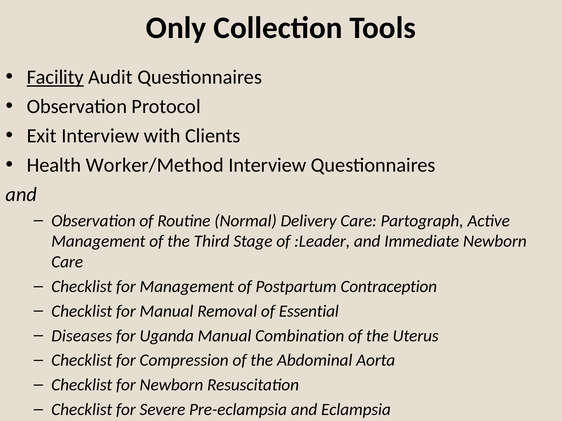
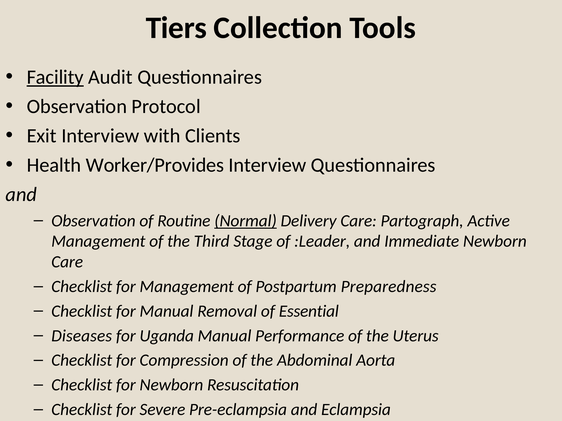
Only: Only -> Tiers (176, 28)
Worker/Method: Worker/Method -> Worker/Provides (155, 165)
Normal underline: none -> present (246, 221)
Contraception: Contraception -> Preparedness (389, 287)
Combination: Combination -> Performance (300, 336)
